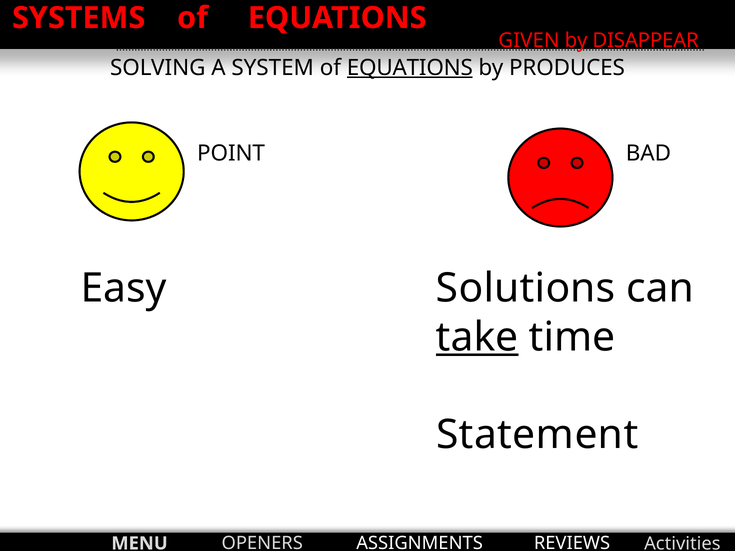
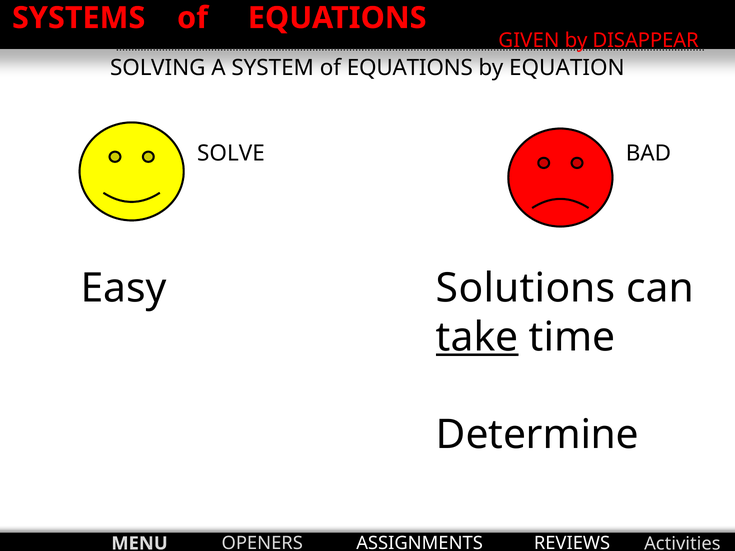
EQUATIONS underline: present -> none (410, 68)
PRODUCES: PRODUCES -> EQUATION (567, 68)
POINT: POINT -> SOLVE (231, 153)
Statement: Statement -> Determine (537, 435)
